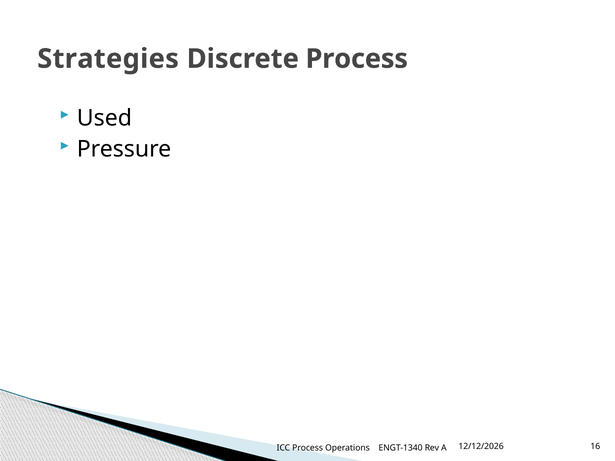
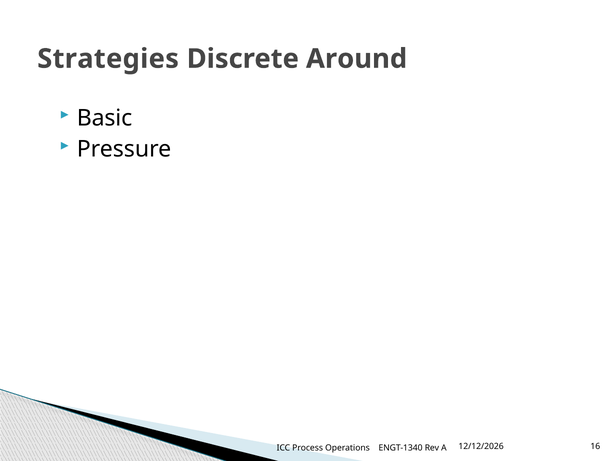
Discrete Process: Process -> Around (357, 59)
Used: Used -> Basic (104, 118)
